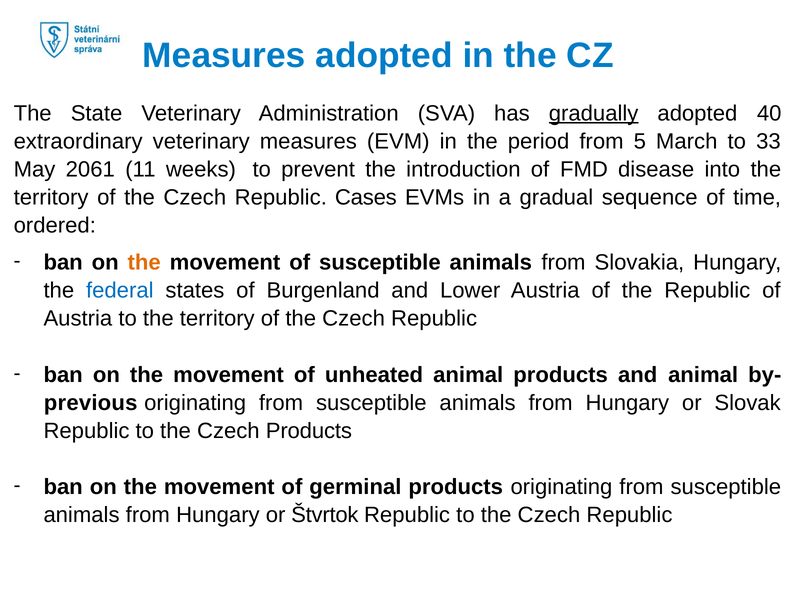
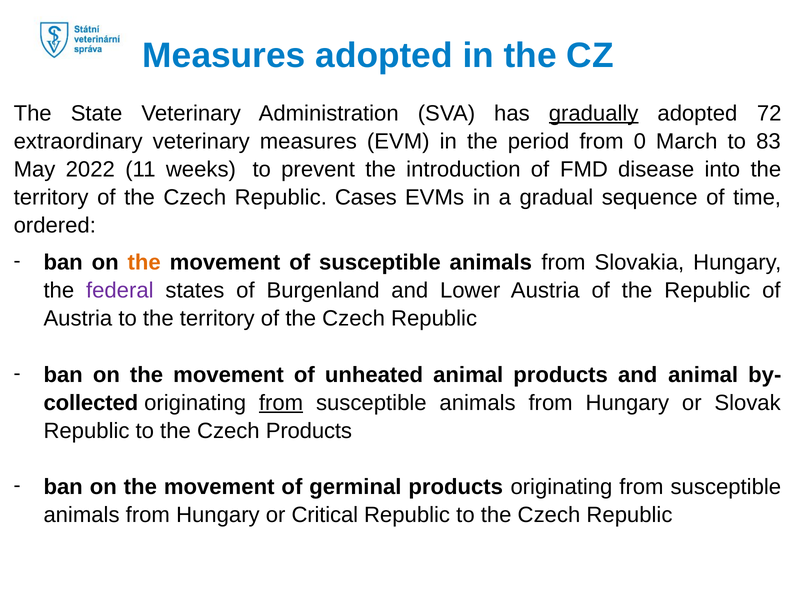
40: 40 -> 72 (769, 113)
5: 5 -> 0 (640, 141)
33: 33 -> 83 (768, 141)
2061: 2061 -> 2022 (90, 170)
federal colour: blue -> purple (120, 291)
previous: previous -> collected (91, 403)
from underline: none -> present (281, 403)
Štvrtok: Štvrtok -> Critical (325, 515)
